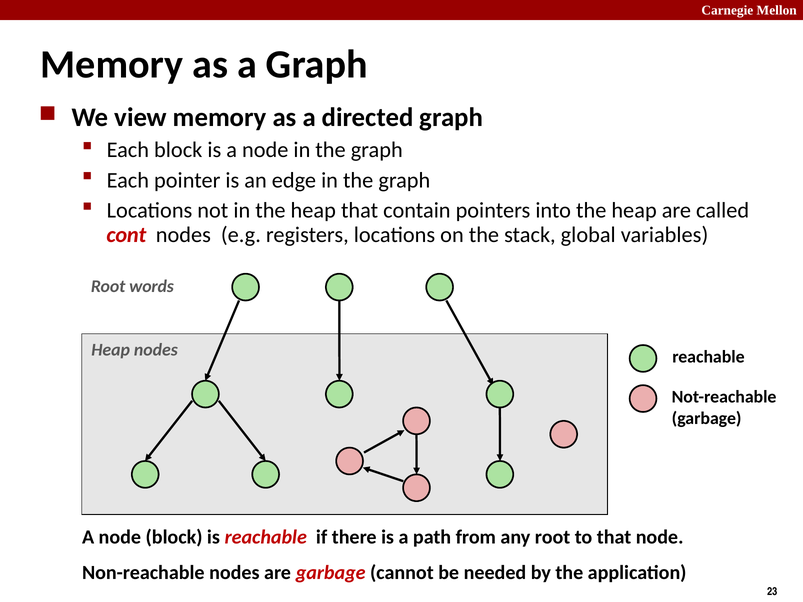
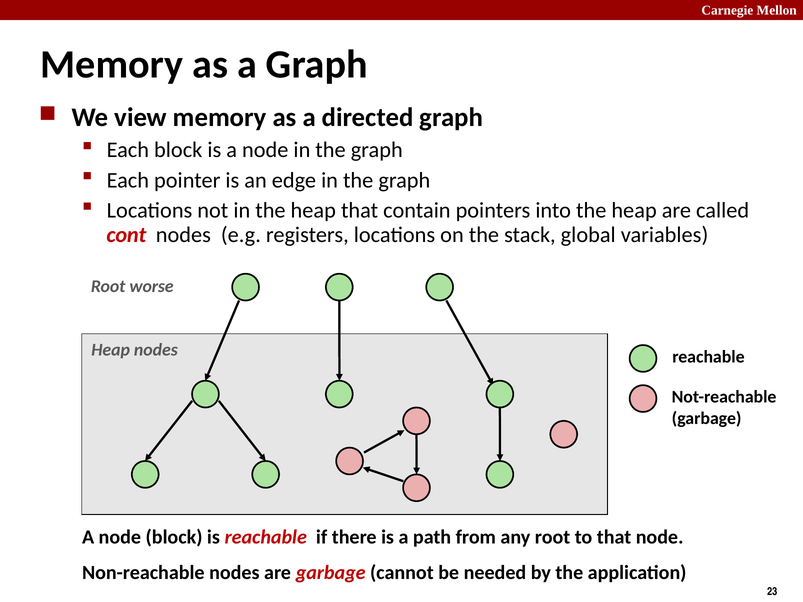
words: words -> worse (151, 287)
